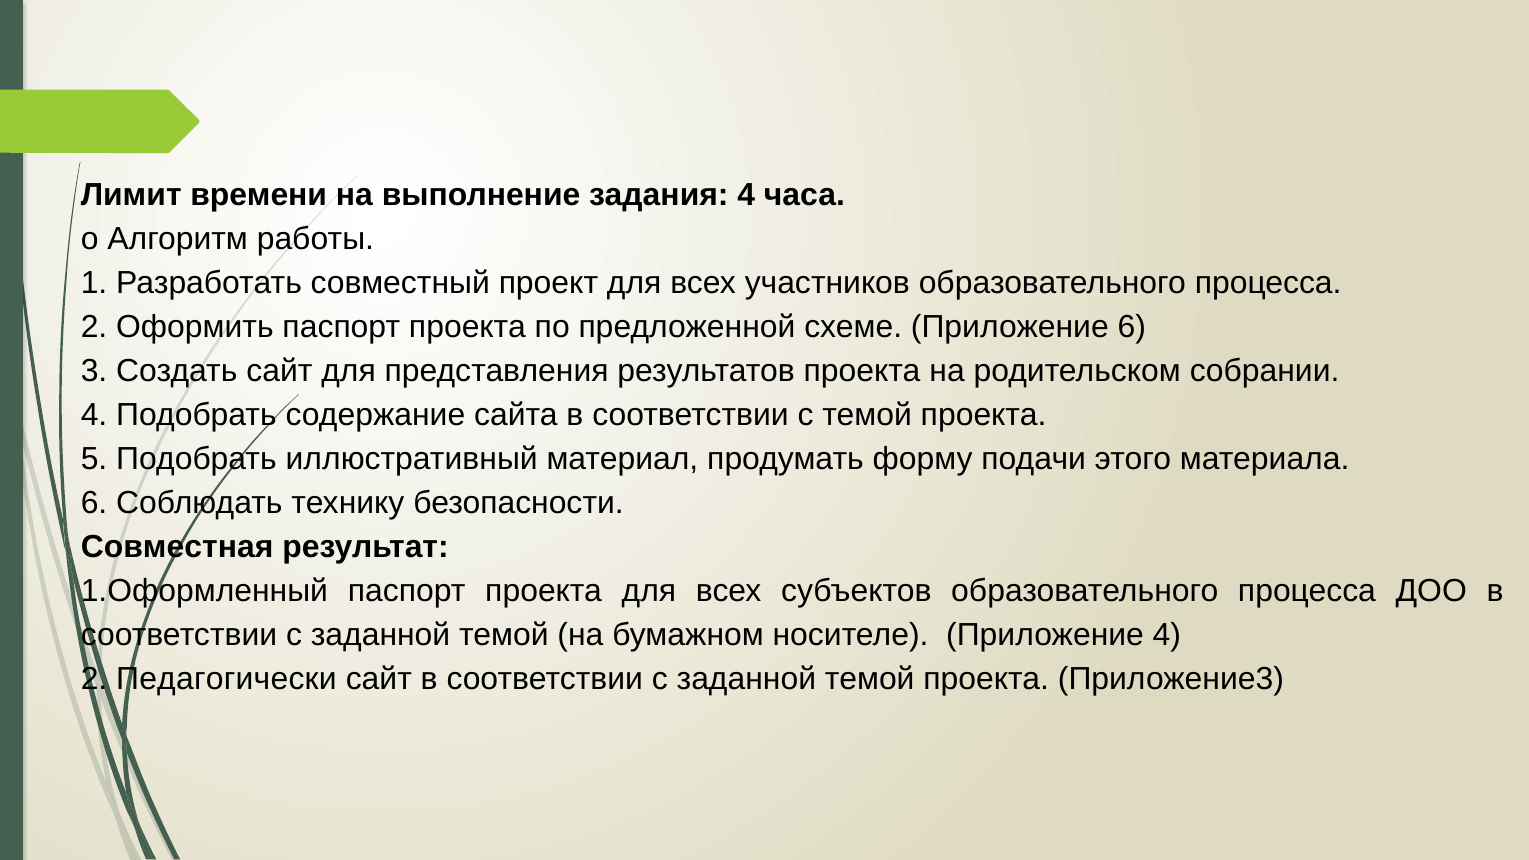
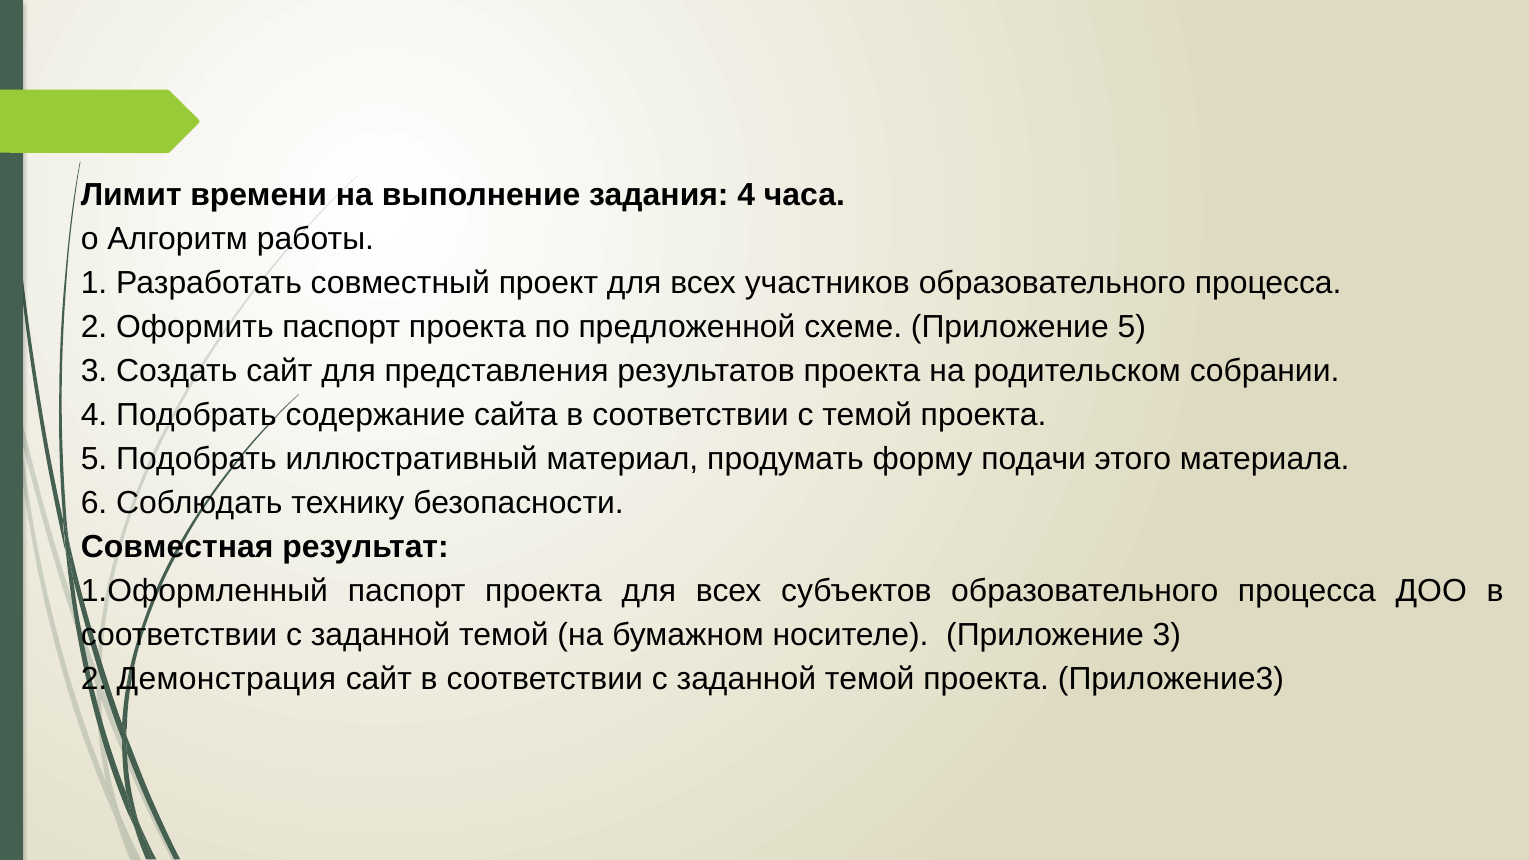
Приложение 6: 6 -> 5 (1132, 327)
Приложение 4: 4 -> 3 (1167, 635)
Педагогически: Педагогически -> Демонстрация (226, 679)
